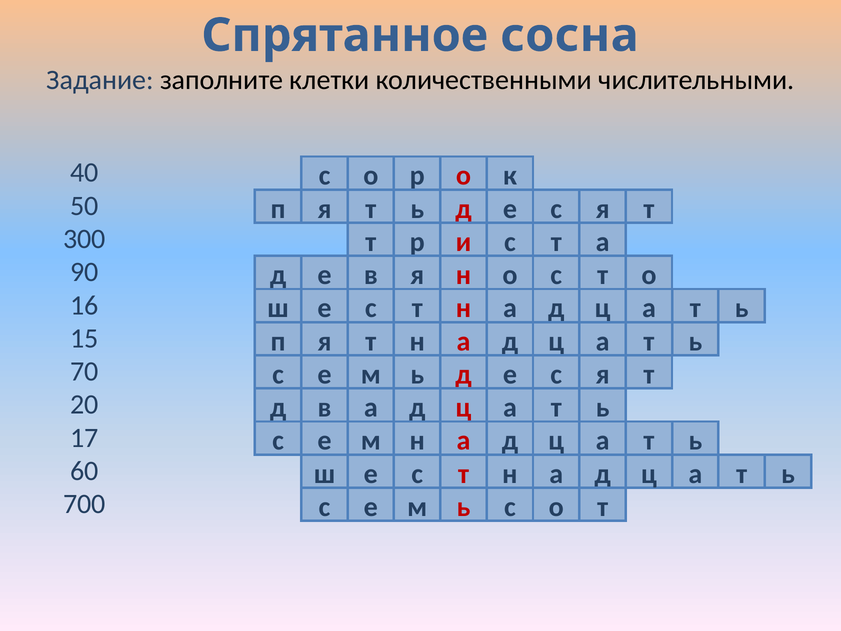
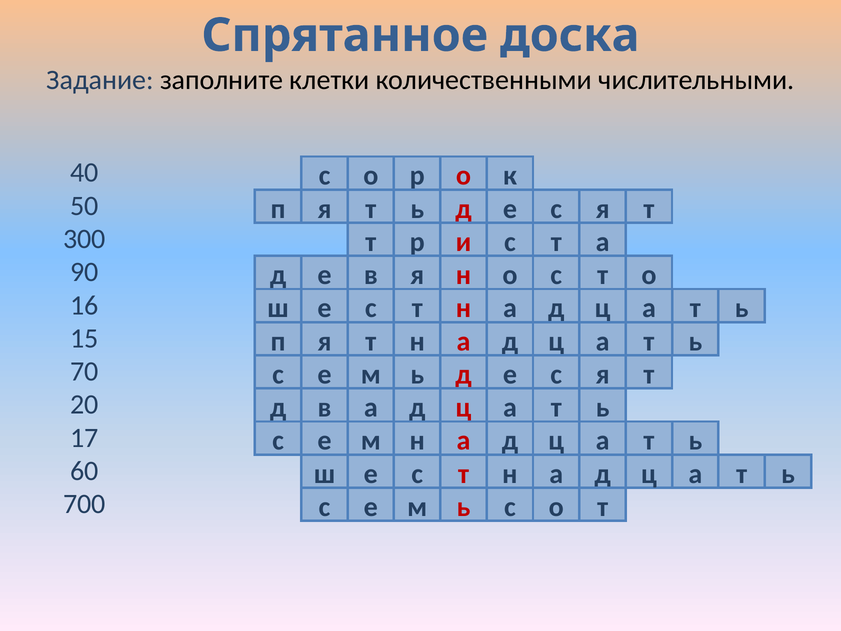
сосна: сосна -> доска (570, 35)
